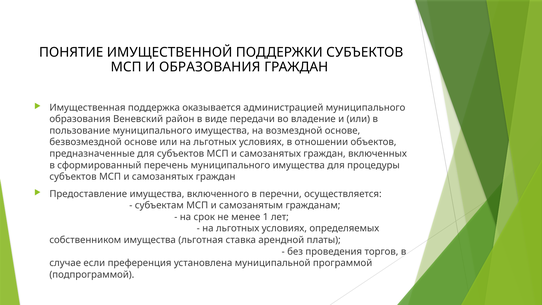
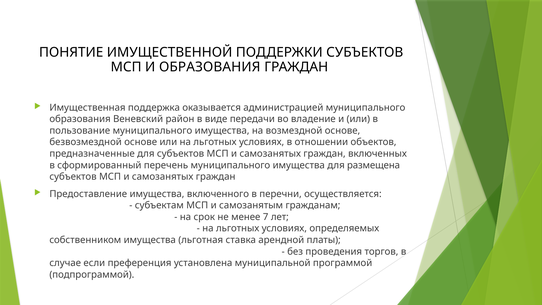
процедуры: процедуры -> размещена (374, 165)
1: 1 -> 7 (266, 217)
